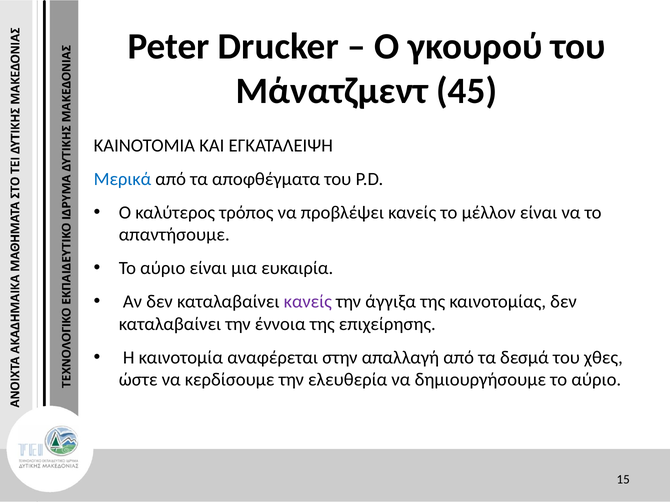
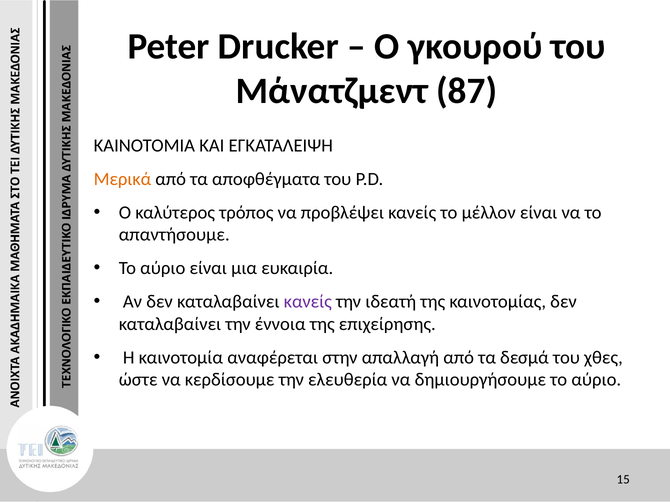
45: 45 -> 87 (467, 91)
Μερικά colour: blue -> orange (122, 179)
άγγιξα: άγγιξα -> ιδεατή (391, 302)
